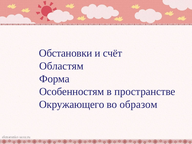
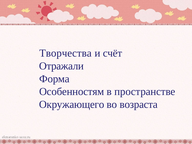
Обстановки: Обстановки -> Творчества (66, 53)
Областям: Областям -> Отражали (61, 66)
образом: образом -> возраста (139, 104)
